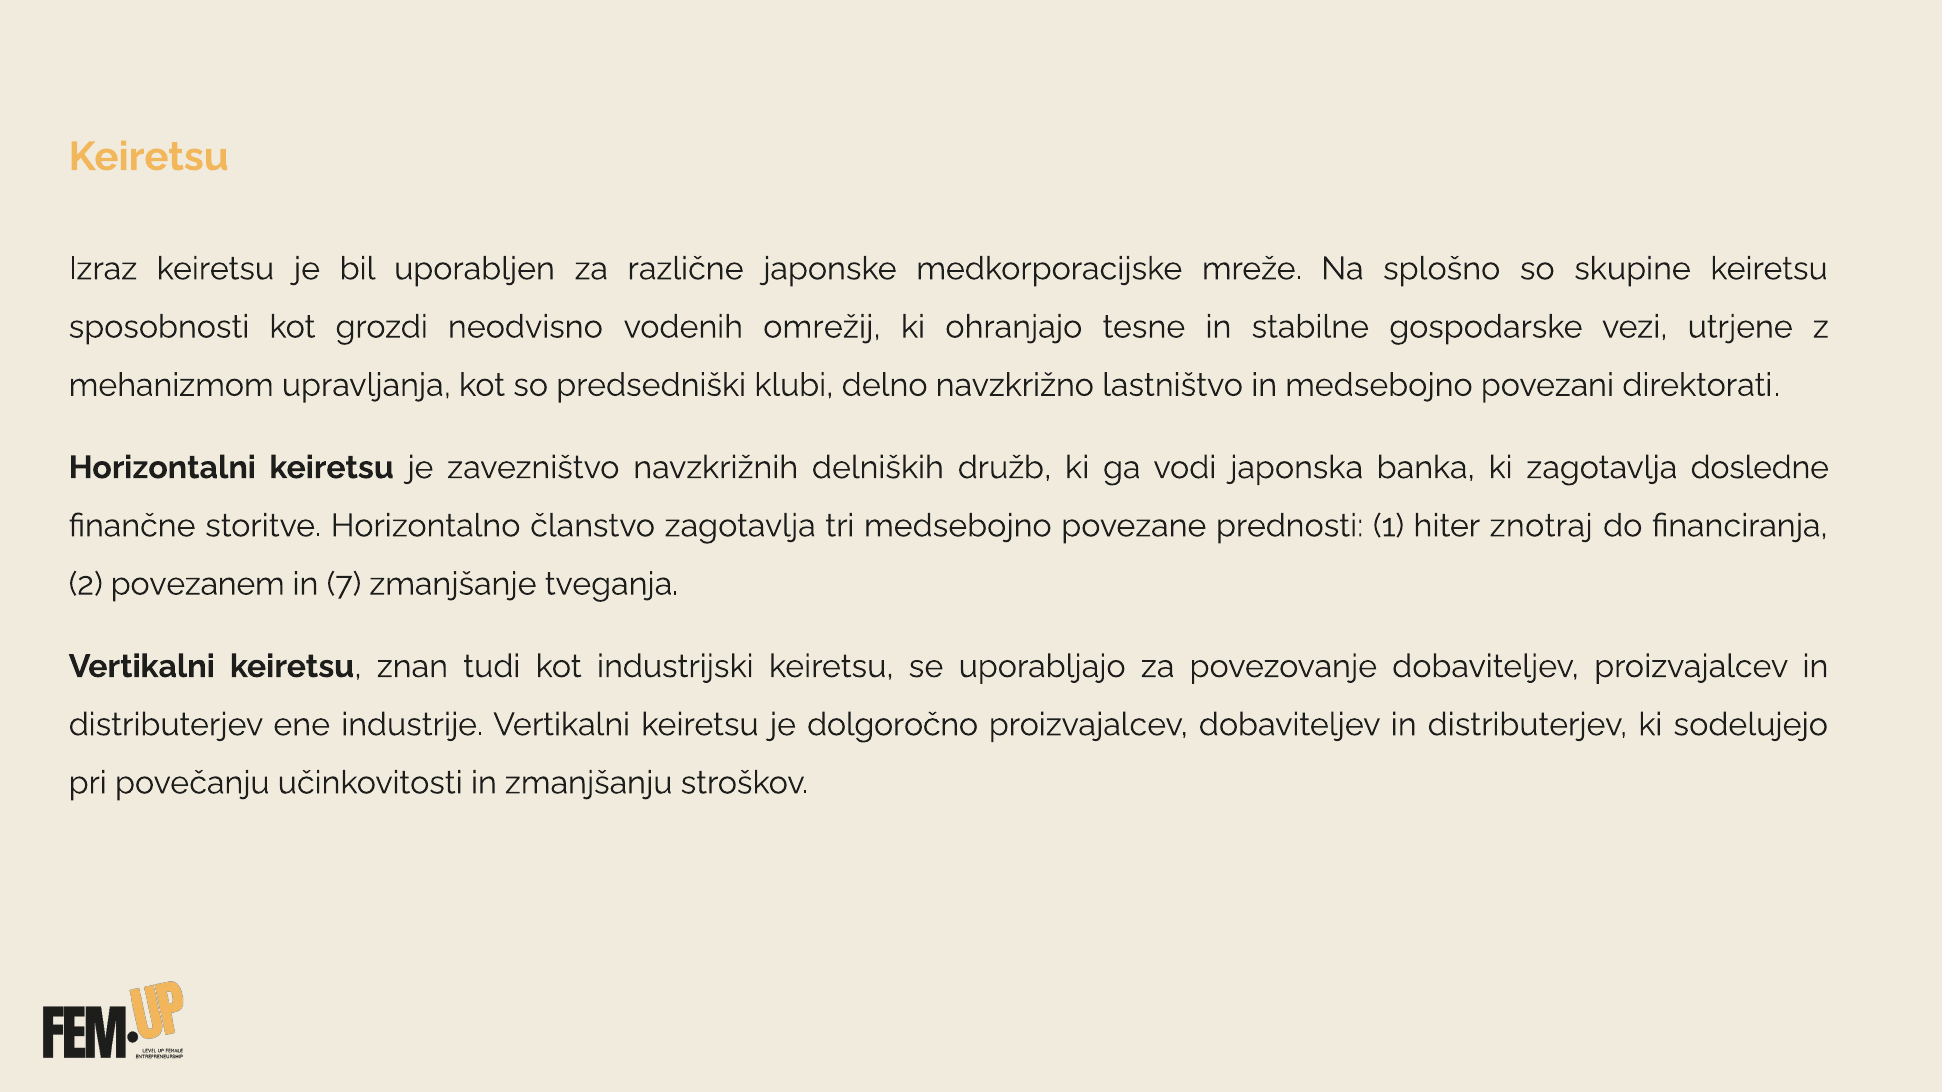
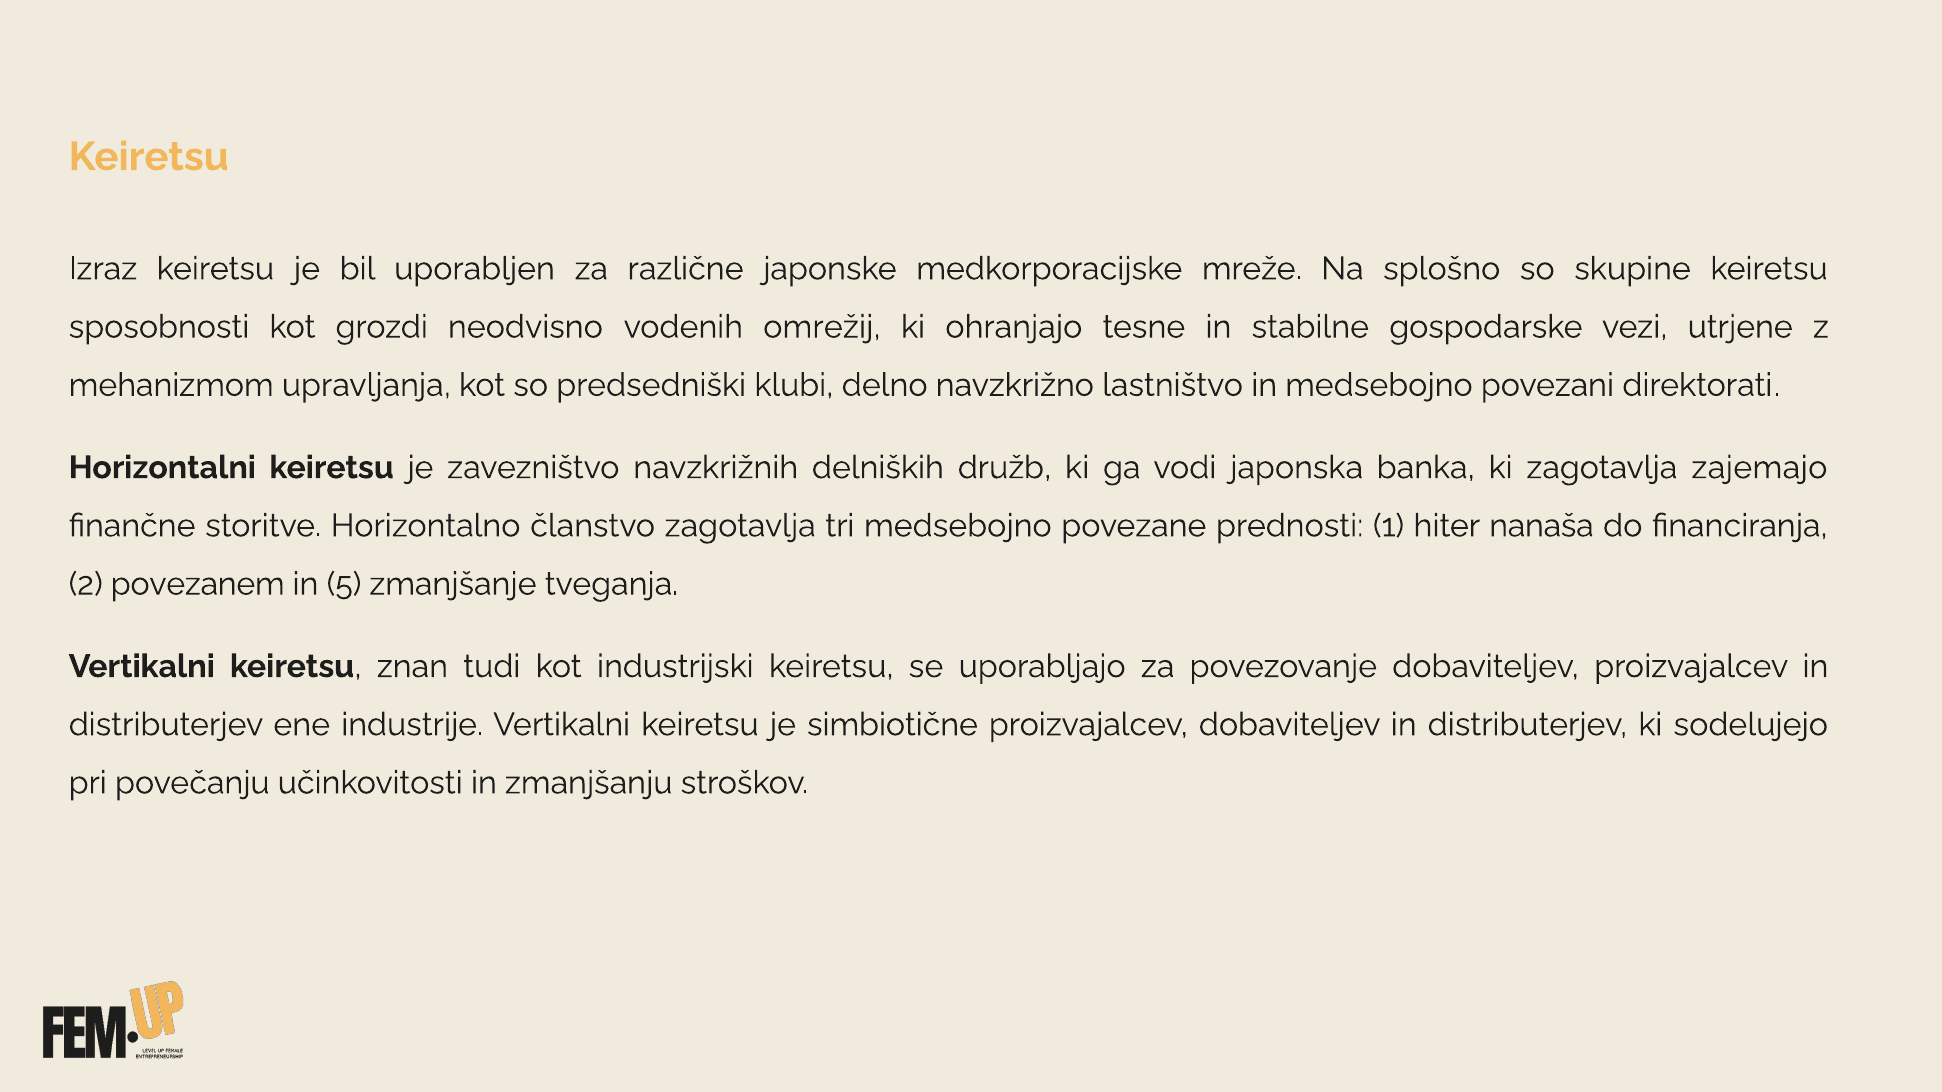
dosledne: dosledne -> zajemajo (1759, 468)
znotraj: znotraj -> nanaša (1541, 526)
7: 7 -> 5 (344, 584)
dolgoročno: dolgoročno -> simbiotične (892, 725)
